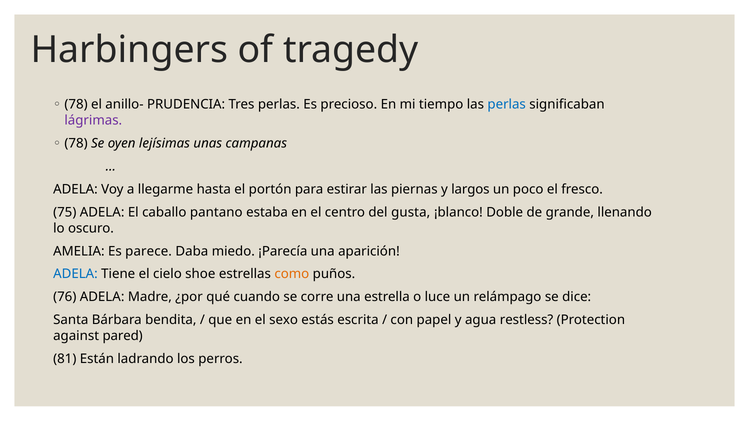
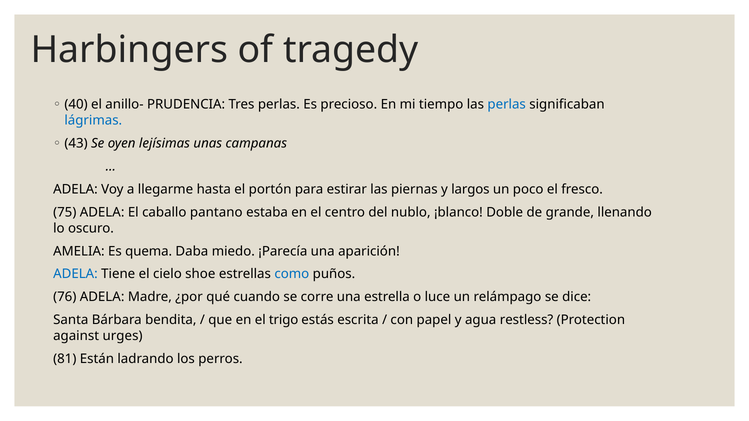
78: 78 -> 40 (76, 105)
lágrimas colour: purple -> blue (93, 121)
78: 78 -> 43 (76, 144)
gusta: gusta -> nublo (411, 212)
parece: parece -> quema (149, 251)
como colour: orange -> blue (292, 274)
sexo: sexo -> trigo (284, 320)
pared: pared -> urges (123, 336)
